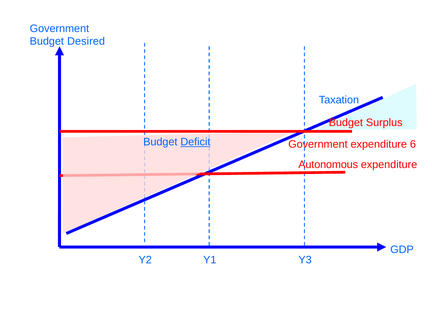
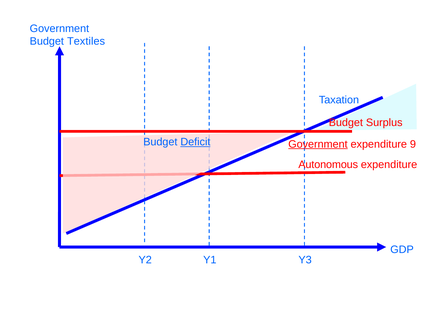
Desired: Desired -> Textiles (86, 41)
Government underline: none -> present (318, 144)
6: 6 -> 9 (413, 144)
